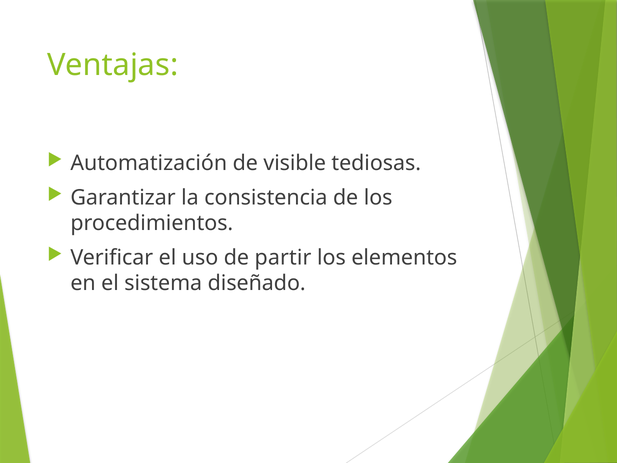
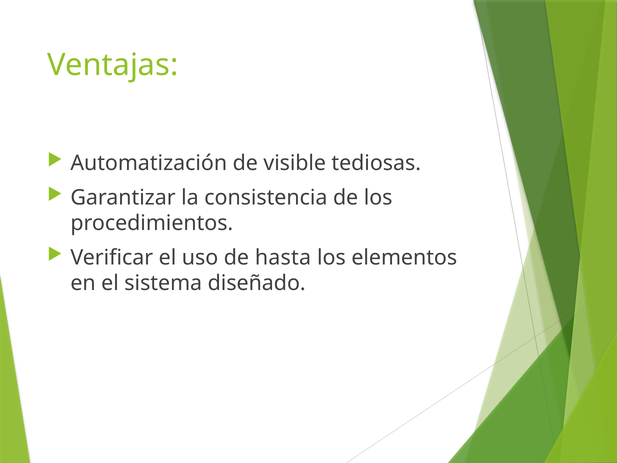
partir: partir -> hasta (283, 257)
